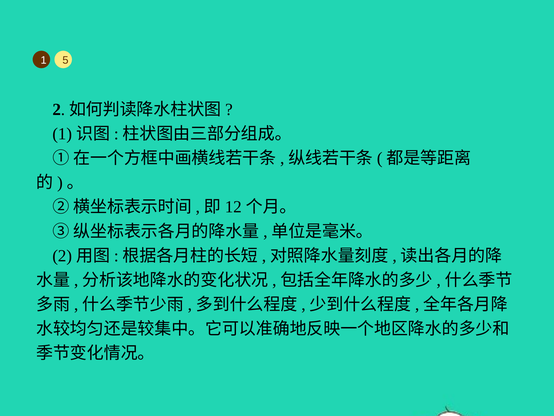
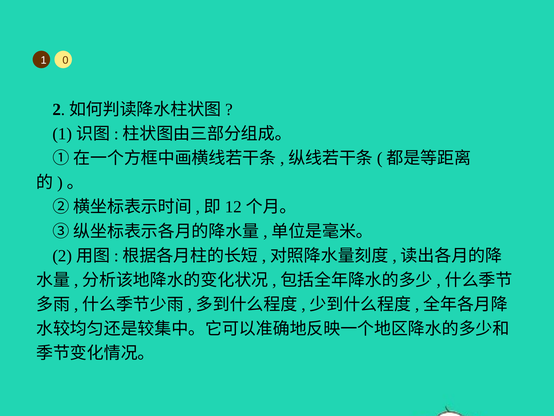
5: 5 -> 0 (65, 60)
